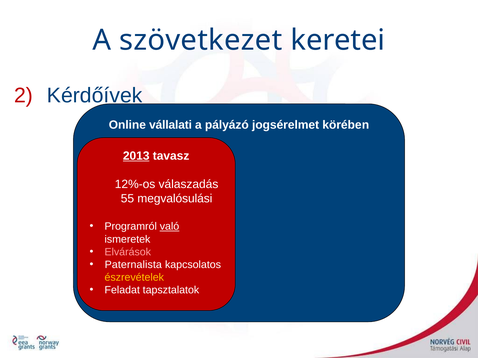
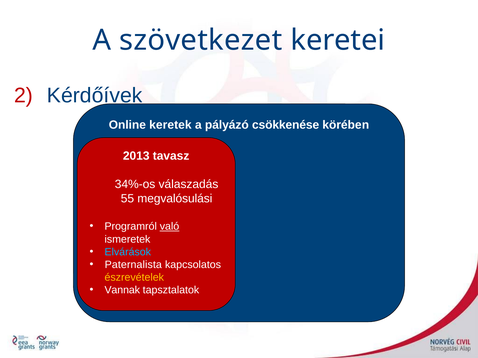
vállalati: vállalati -> keretek (170, 125)
jogsérelmet: jogsérelmet -> csökkenése (286, 125)
2013 underline: present -> none (136, 156)
12%-os: 12%-os -> 34%-os (135, 185)
Elvárások colour: pink -> light blue (128, 252)
Feladat: Feladat -> Vannak (122, 290)
